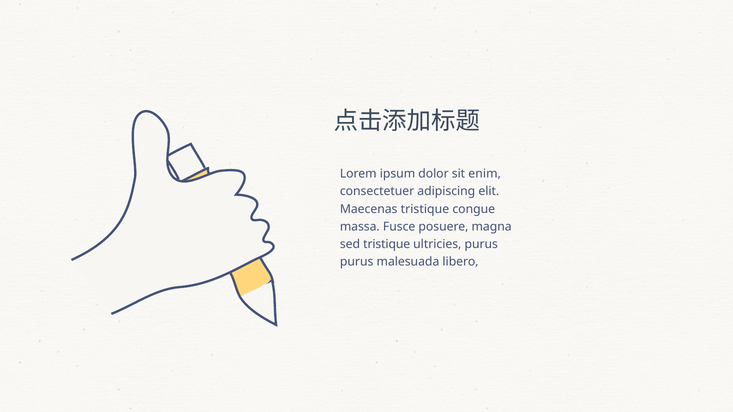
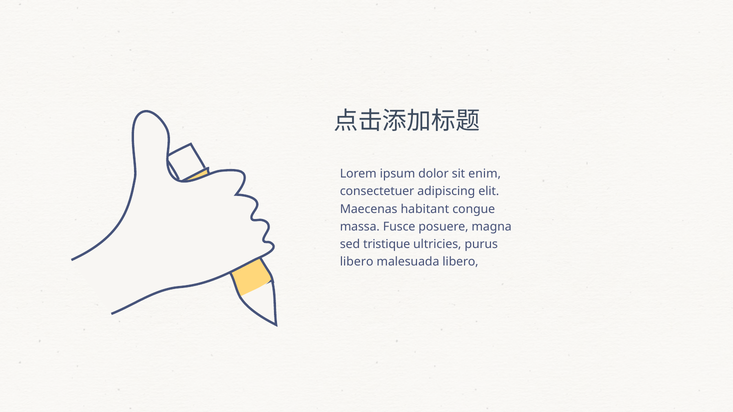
Maecenas tristique: tristique -> habitant (425, 209)
purus: purus -> libero (357, 262)
